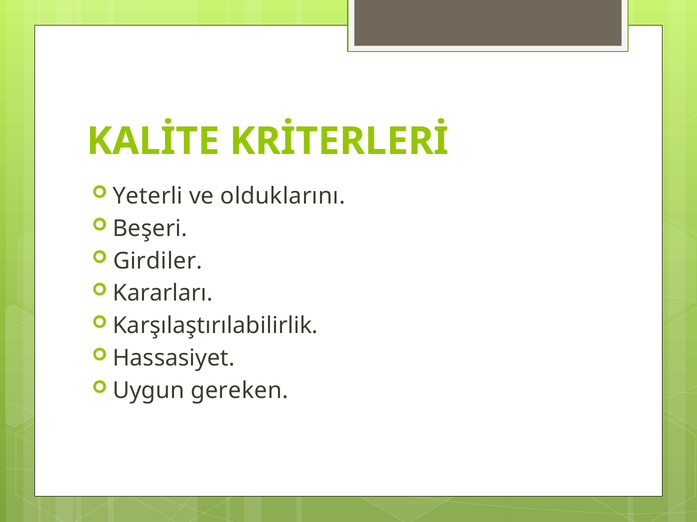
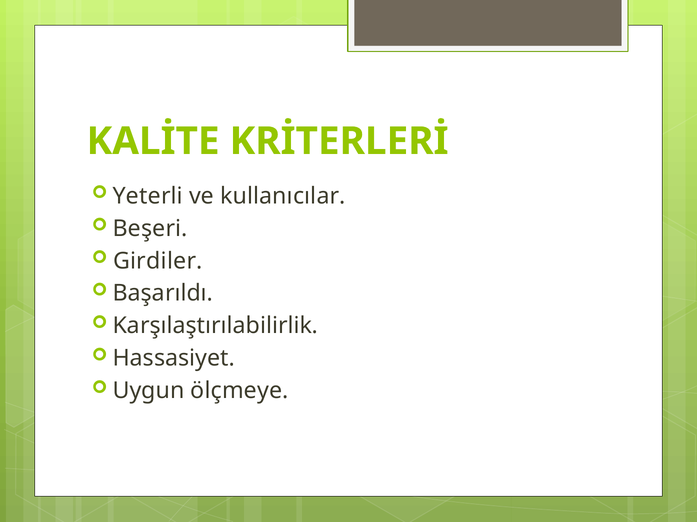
olduklarını: olduklarını -> kullanıcılar (283, 196)
Kararları: Kararları -> Başarıldı (163, 294)
gereken: gereken -> ölçmeye (240, 391)
